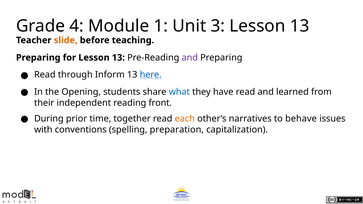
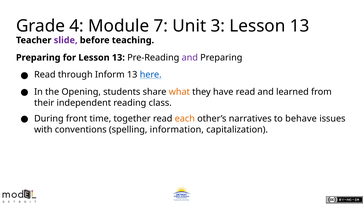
1: 1 -> 7 (161, 26)
slide colour: orange -> purple (66, 40)
what colour: blue -> orange (179, 92)
front: front -> class (160, 103)
prior: prior -> front (77, 119)
preparation: preparation -> information (177, 130)
